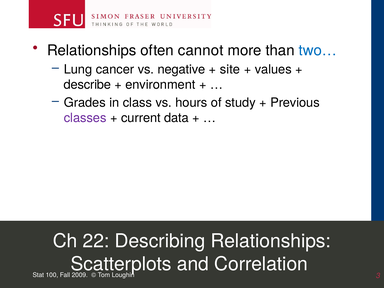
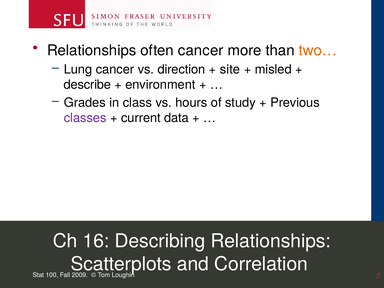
often cannot: cannot -> cancer (201, 50)
two… colour: blue -> orange (318, 50)
negative: negative -> direction (181, 69)
values: values -> misled (273, 69)
22: 22 -> 16 (96, 241)
